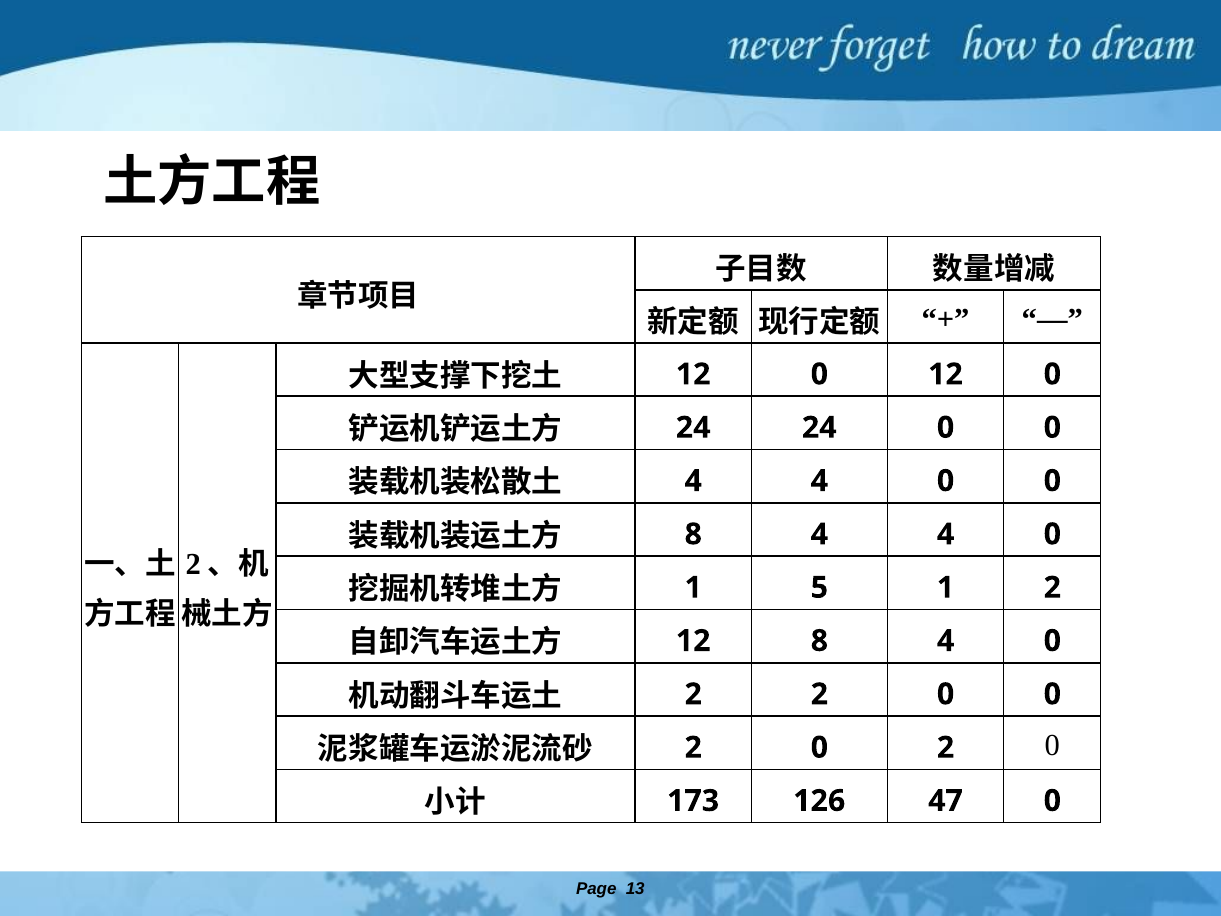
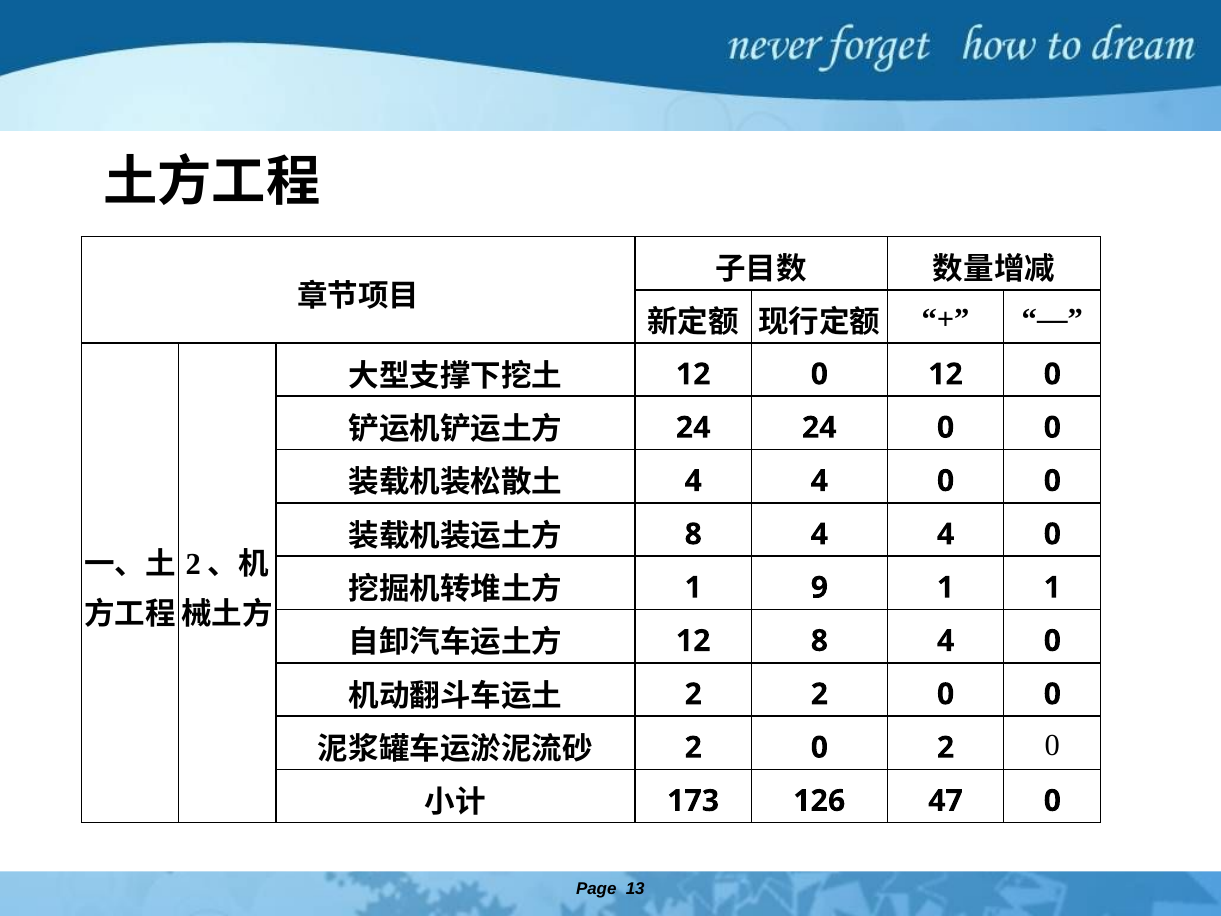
5: 5 -> 9 (819, 587)
1 2: 2 -> 1 (1052, 587)
